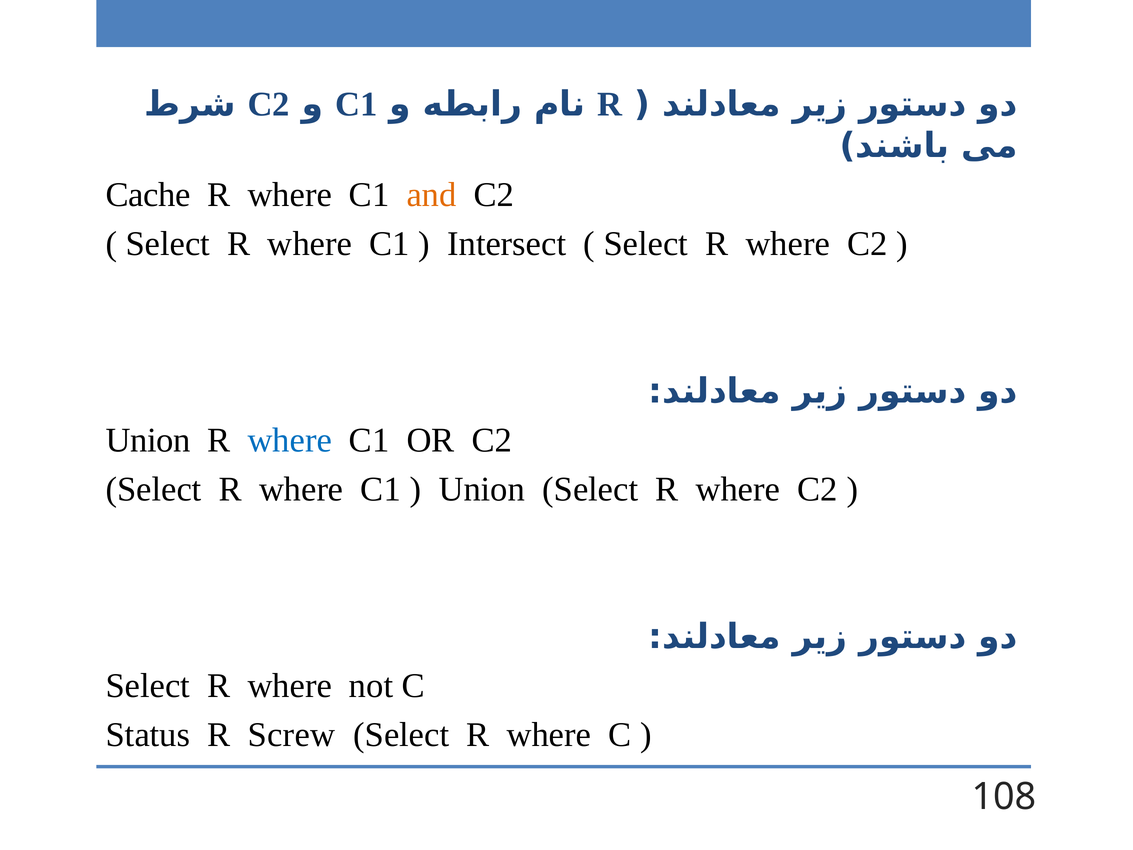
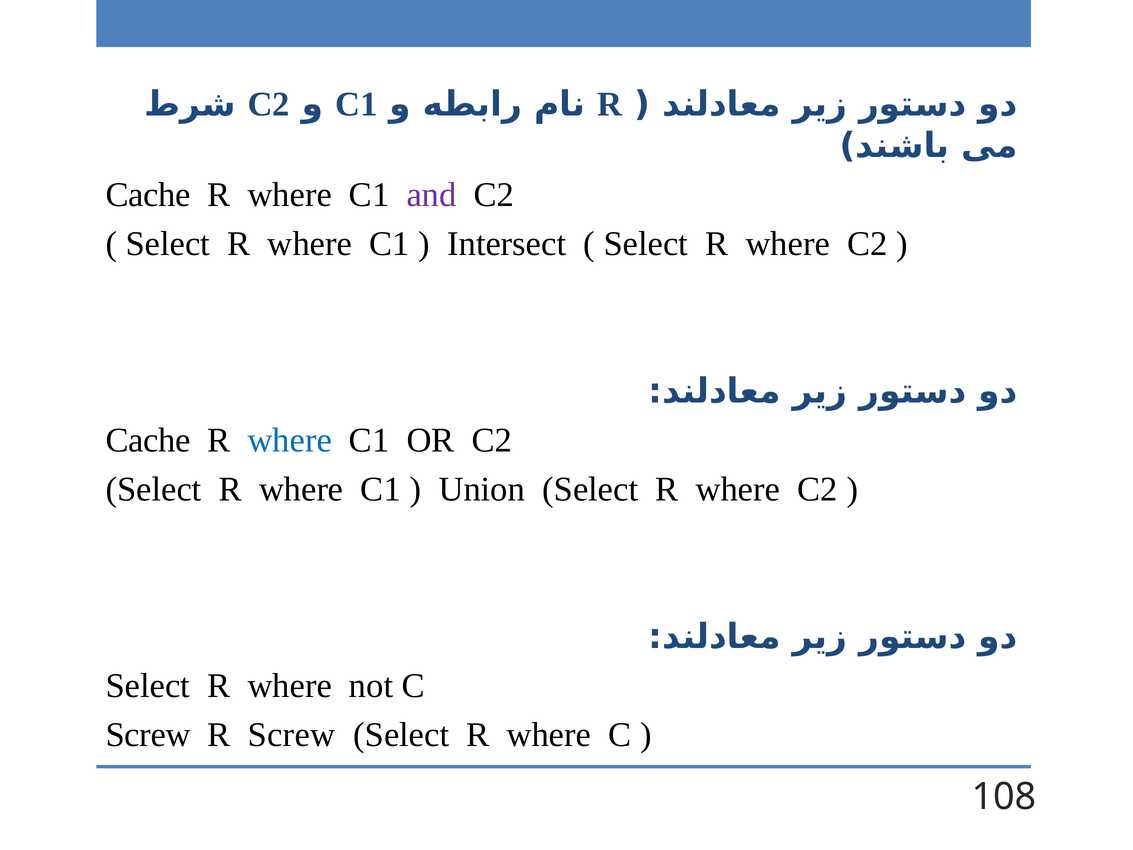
and colour: orange -> purple (432, 195)
Union: Union -> Cache (148, 440)
Status: Status -> Screw (148, 735)
